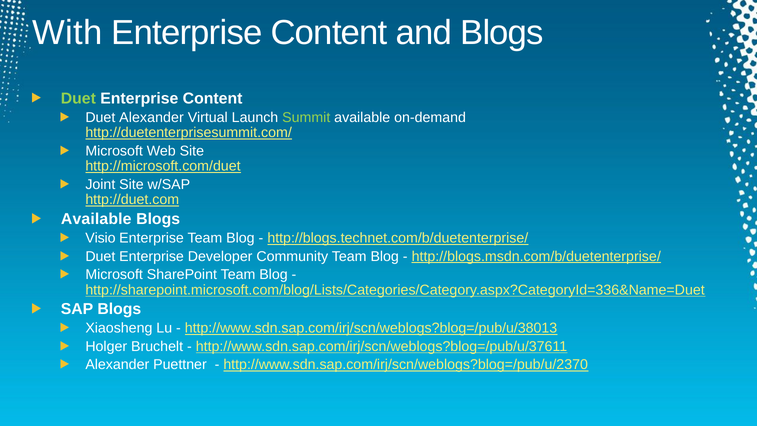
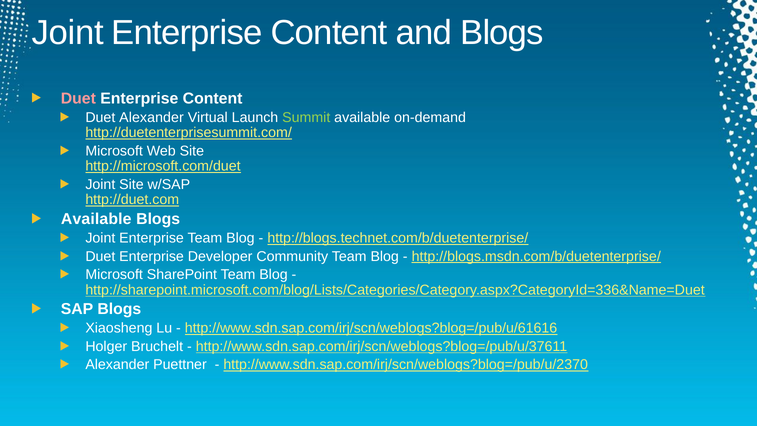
With: With -> Joint (68, 33)
Duet colour: light green -> pink (78, 98)
Visio: Visio -> Joint (100, 238)
http://www.sdn.sap.com/irj/scn/weblogs?blog=/pub/u/38013: http://www.sdn.sap.com/irj/scn/weblogs?blog=/pub/u/38013 -> http://www.sdn.sap.com/irj/scn/weblogs?blog=/pub/u/61616 (371, 328)
